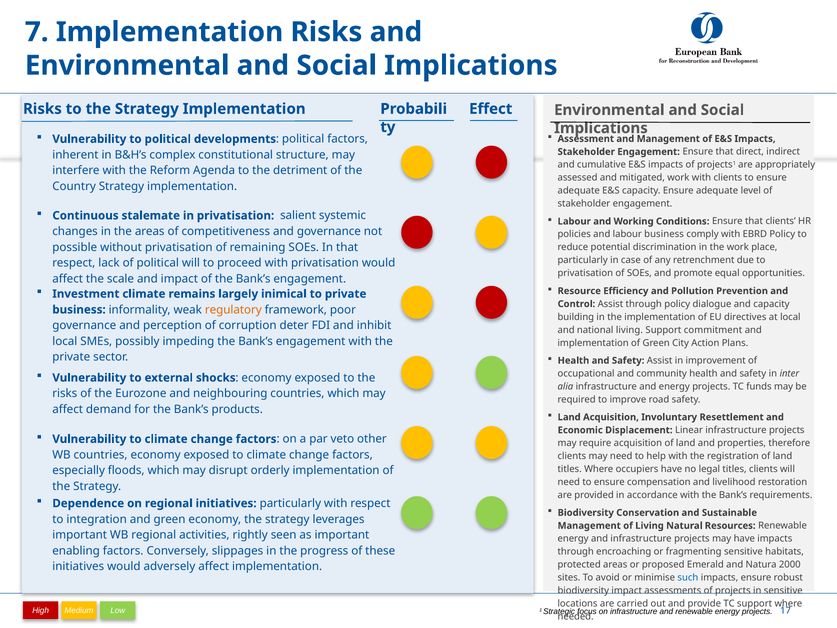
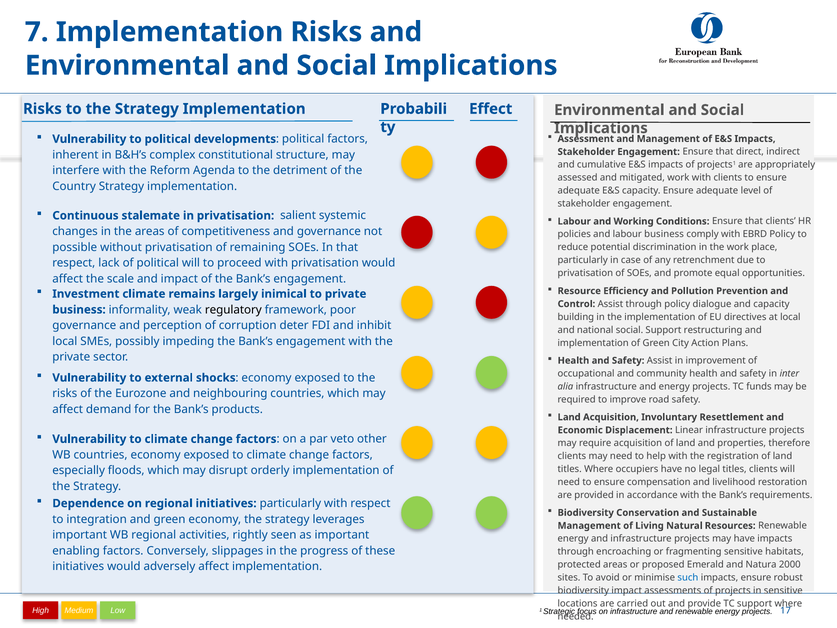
regulatory colour: orange -> black (233, 310)
national living: living -> social (630, 330)
commitment: commitment -> restructuring (713, 330)
